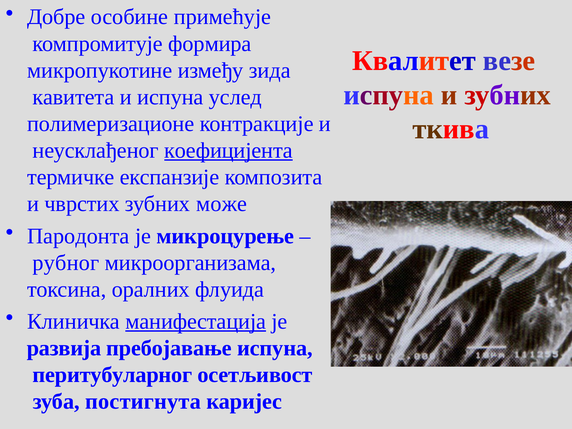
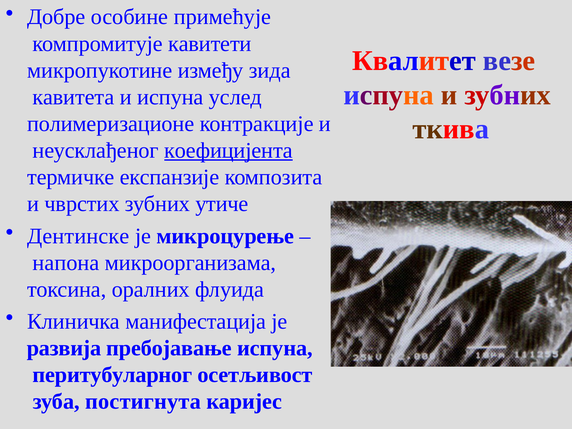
формира: формира -> кавитети (210, 44)
може: може -> утиче (222, 204)
Пародонта: Пародонта -> Дентинске (78, 236)
рубног: рубног -> напона (66, 263)
манифестација underline: present -> none (196, 321)
